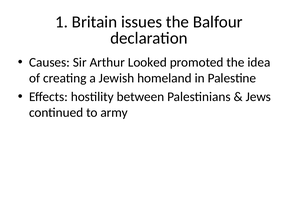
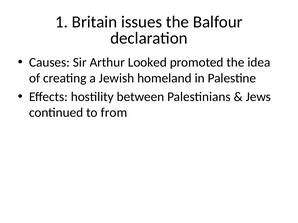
army: army -> from (114, 113)
